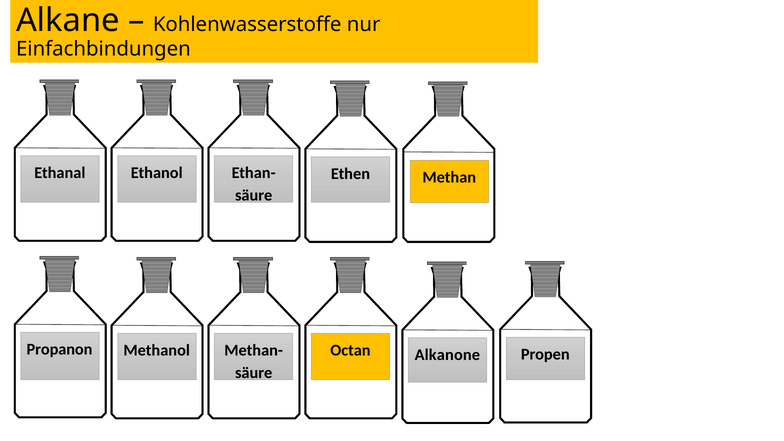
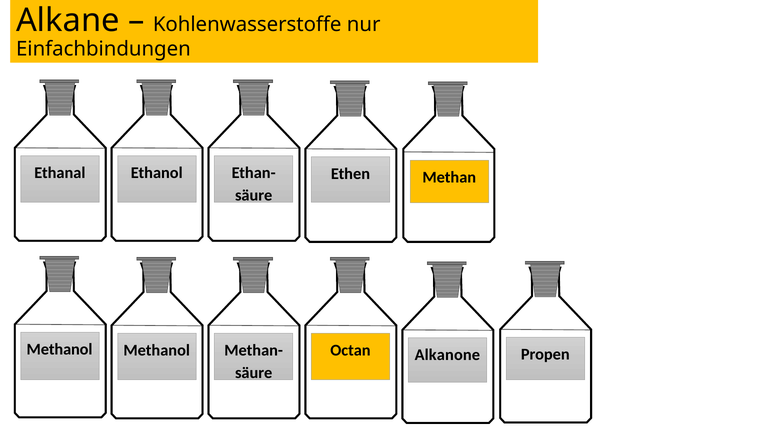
Propanon: Propanon -> Methanol (60, 349)
